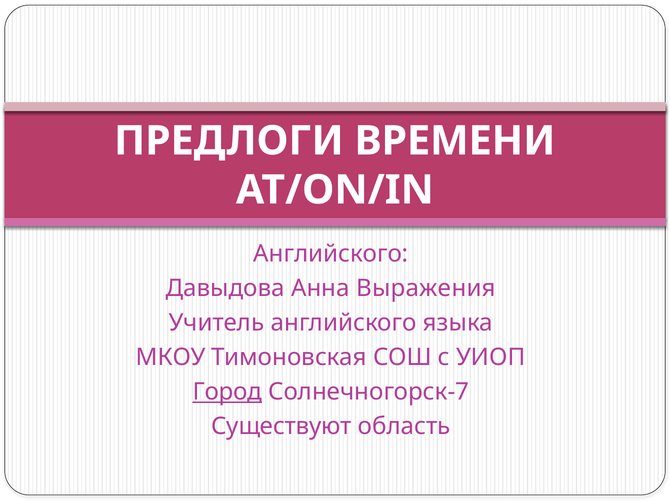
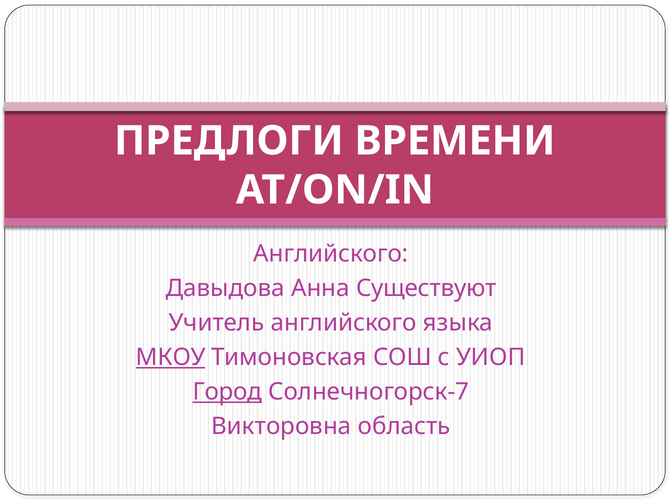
Выражения: Выражения -> Существуют (426, 289)
МКОУ underline: none -> present (171, 358)
Существуют: Существуют -> Викторовна (281, 427)
